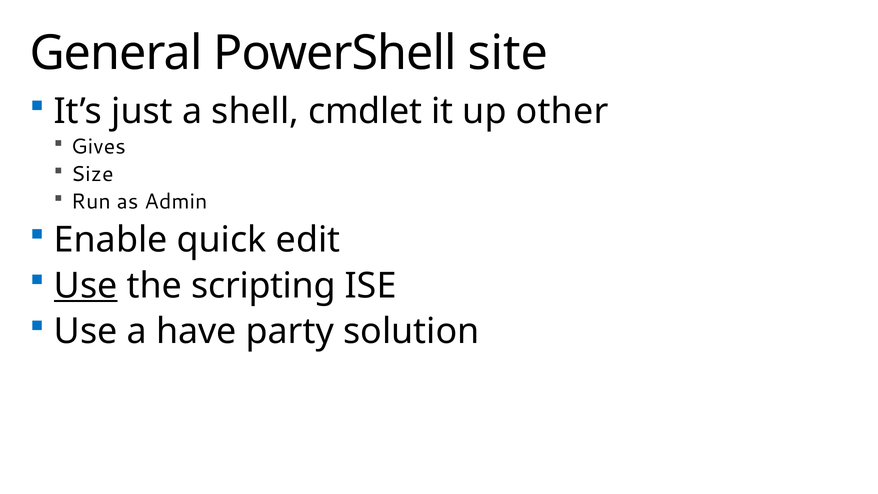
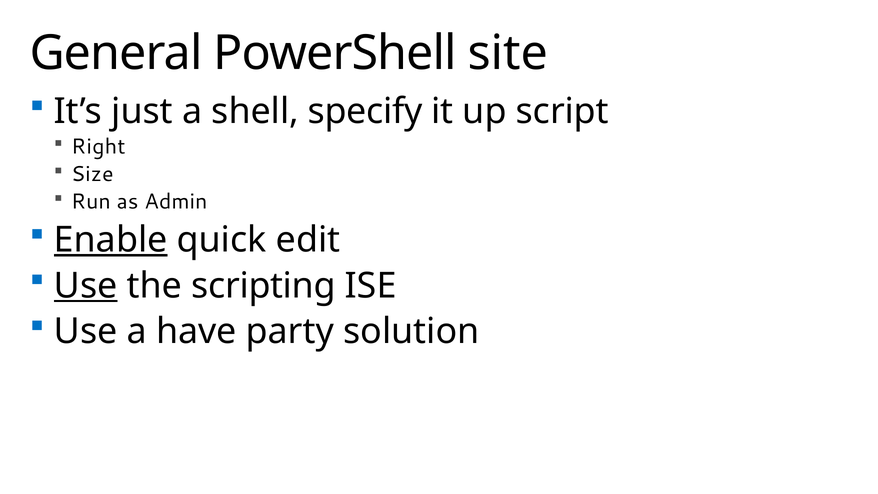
cmdlet: cmdlet -> specify (365, 111)
other: other -> script (562, 111)
Gives: Gives -> Right (98, 147)
Enable underline: none -> present (111, 240)
